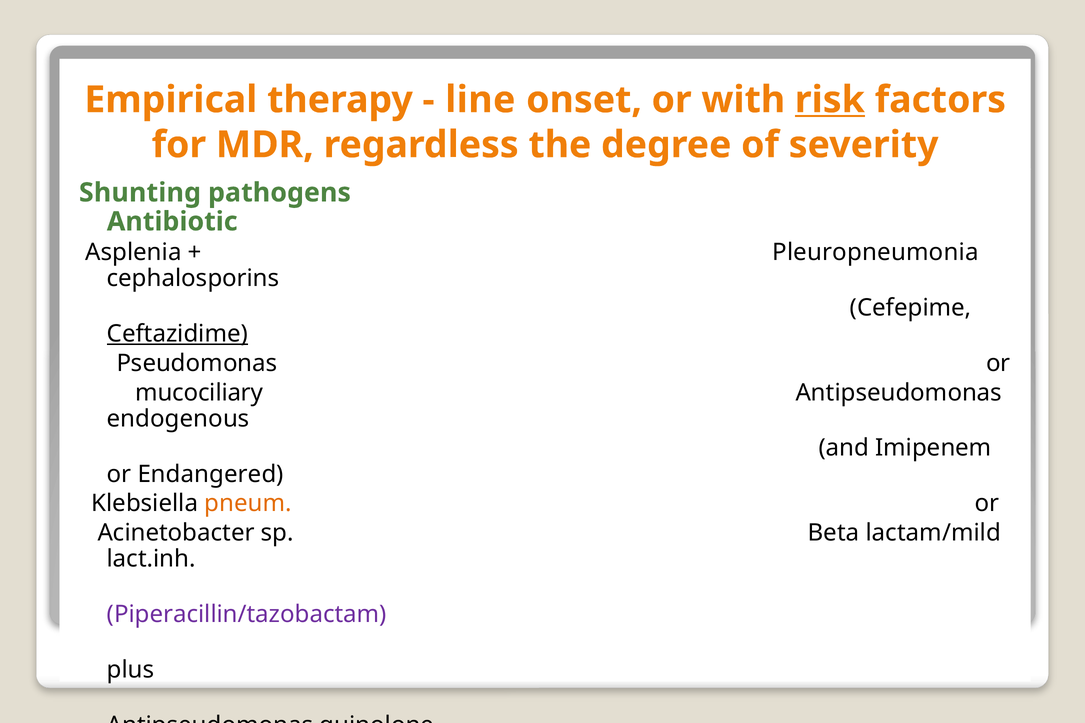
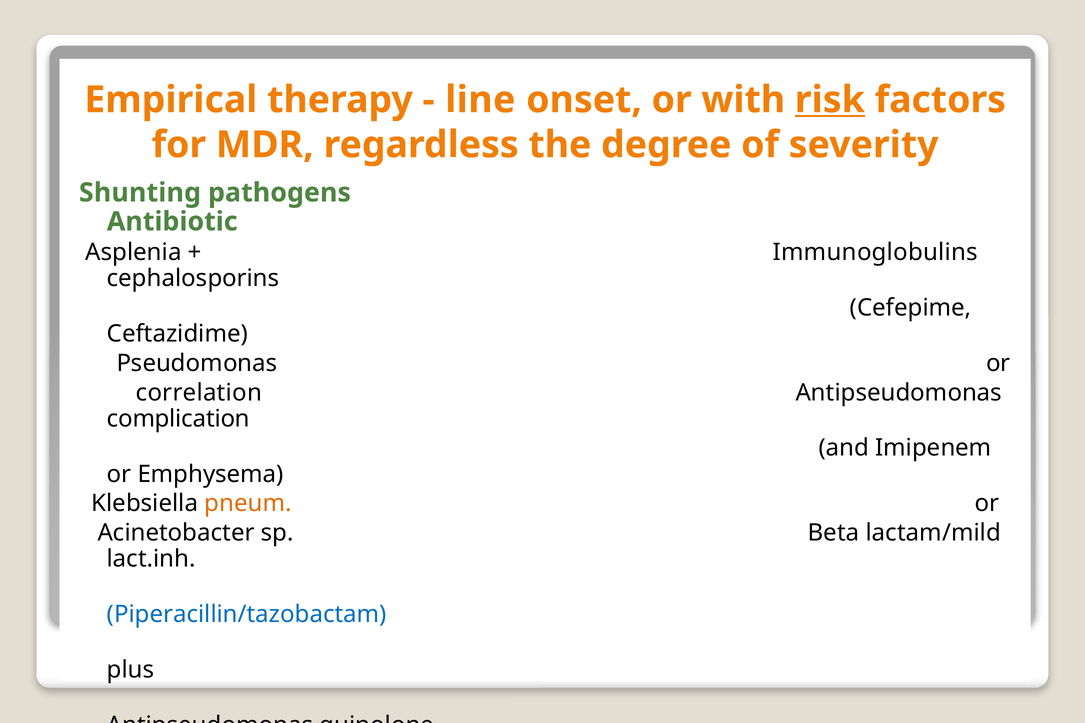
Pleuropneumonia: Pleuropneumonia -> Immunoglobulins (875, 253)
Ceftazidime underline: present -> none (177, 334)
mucociliary: mucociliary -> correlation (199, 393)
endogenous: endogenous -> complication (178, 419)
Endangered: Endangered -> Emphysema (211, 474)
Piperacillin/tazobactam colour: purple -> blue (247, 615)
